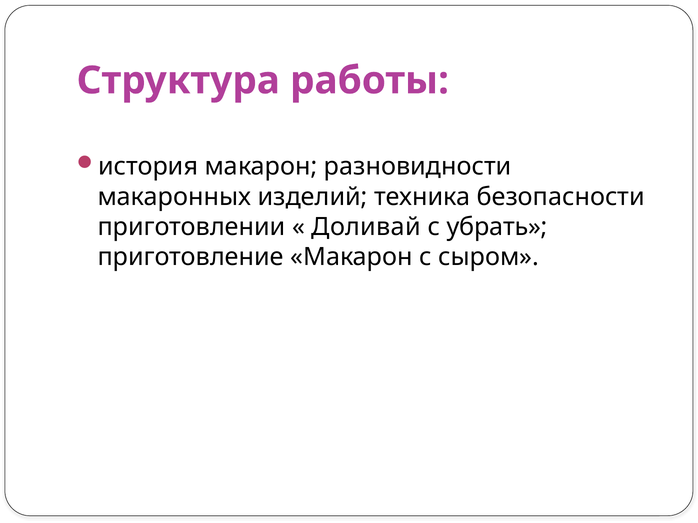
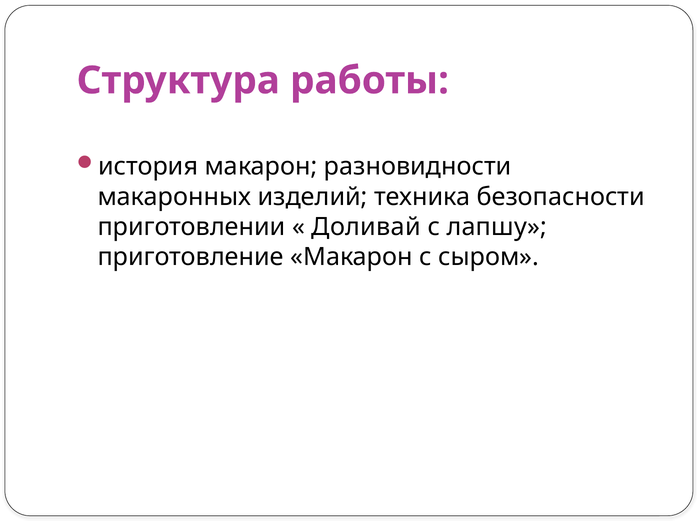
убрать: убрать -> лапшу (497, 227)
